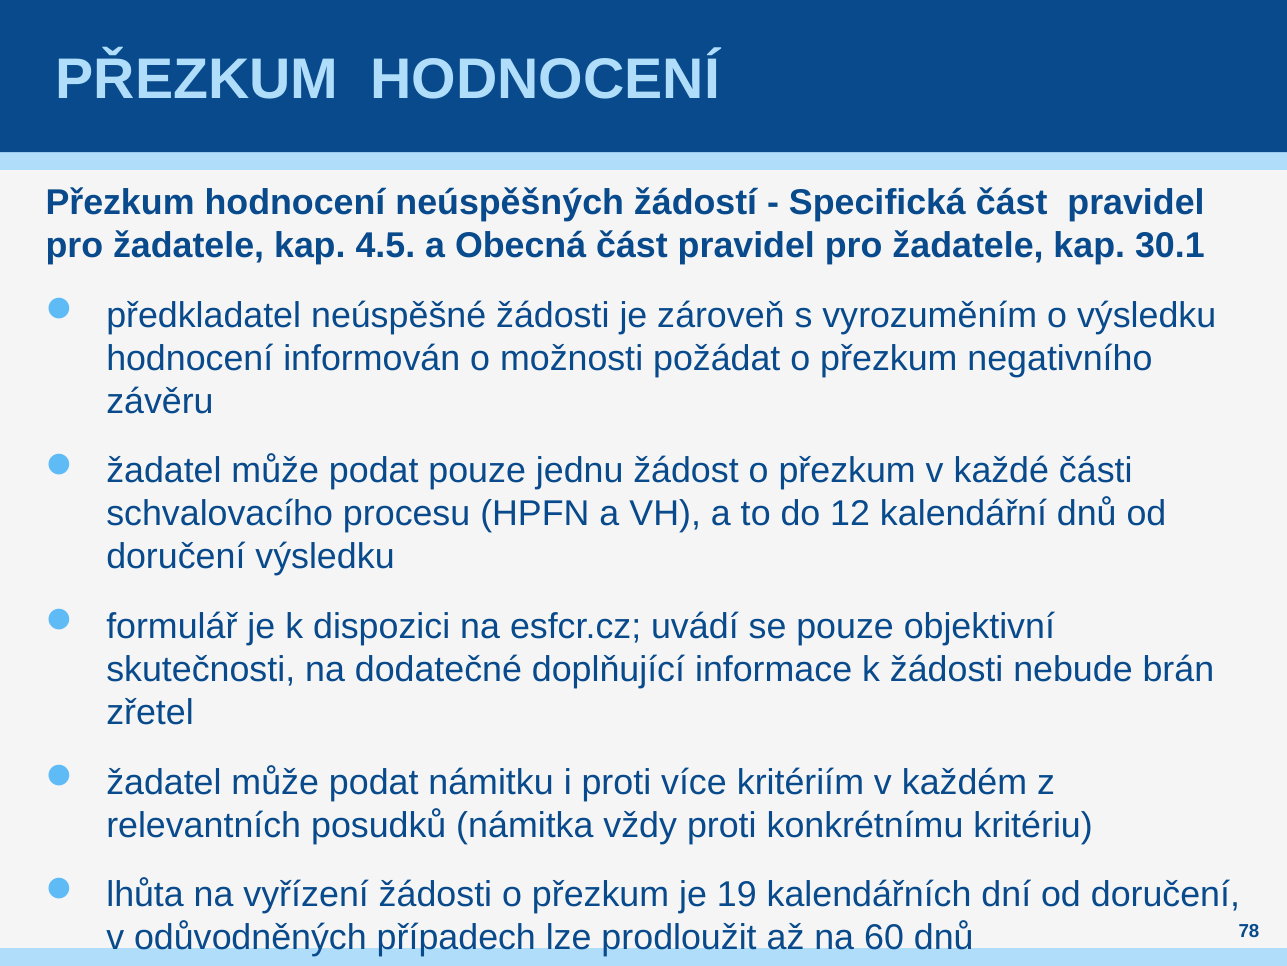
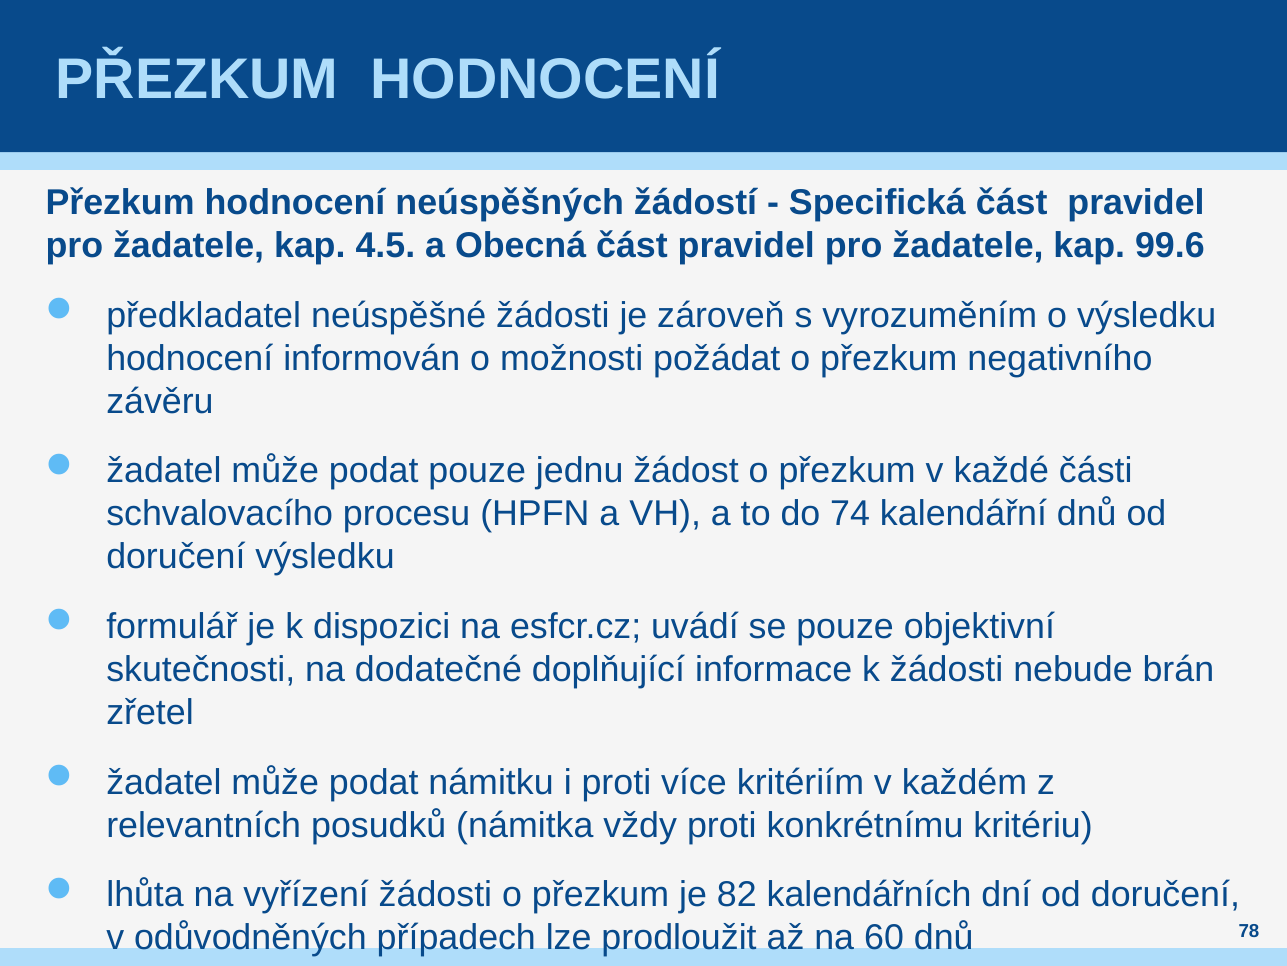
30.1: 30.1 -> 99.6 (1170, 245)
12: 12 -> 74 (850, 514)
19: 19 -> 82 (737, 894)
